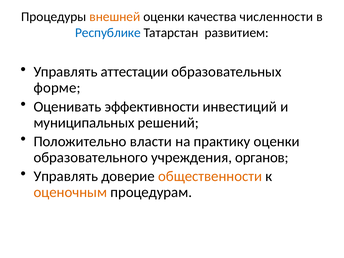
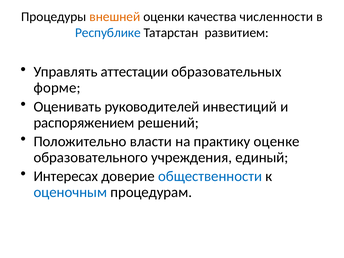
эффективности: эффективности -> руководителей (152, 107)
муниципальных: муниципальных -> распоряжением (84, 123)
практику оценки: оценки -> оценке (277, 141)
органов: органов -> единый (262, 157)
Управлять: Управлять -> Интересах (66, 176)
общественности colour: orange -> blue (210, 176)
оценочным colour: orange -> blue (70, 192)
